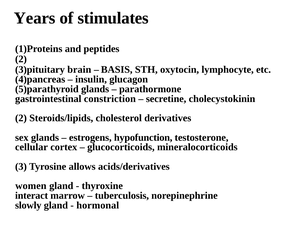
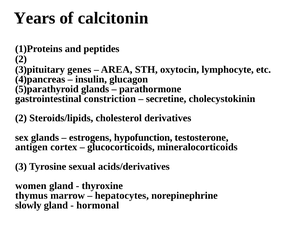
stimulates: stimulates -> calcitonin (113, 18)
brain: brain -> genes (79, 70)
BASIS: BASIS -> AREA (117, 70)
cellular: cellular -> antigen (31, 147)
allows: allows -> sexual (82, 166)
interact: interact -> thymus (31, 195)
tuberculosis: tuberculosis -> hepatocytes (122, 195)
